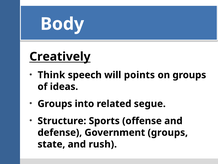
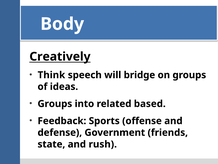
points: points -> bridge (139, 75)
segue: segue -> based (150, 103)
Structure: Structure -> Feedback (62, 121)
Government groups: groups -> friends (168, 132)
